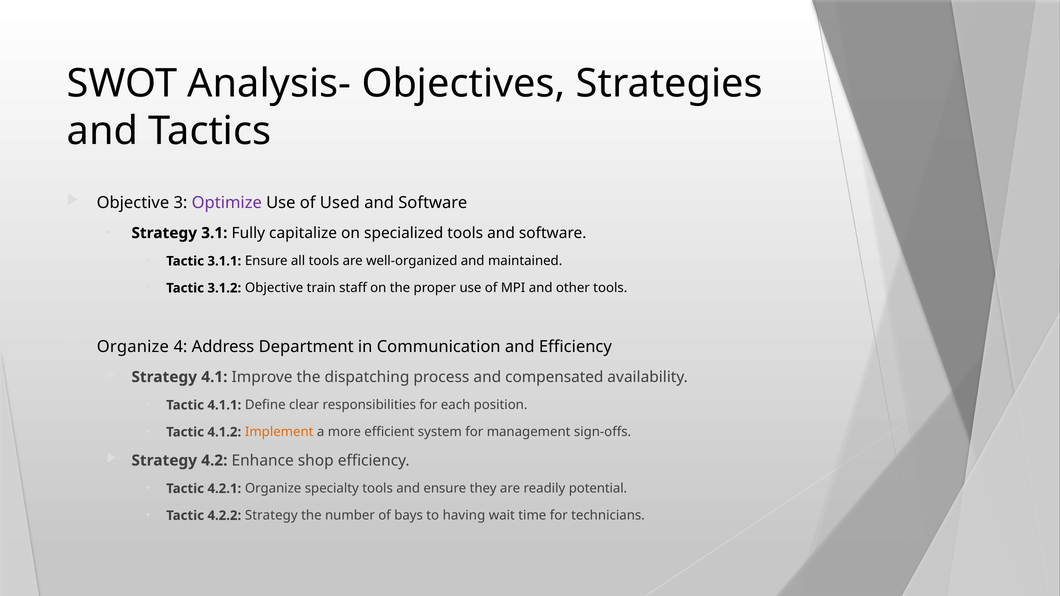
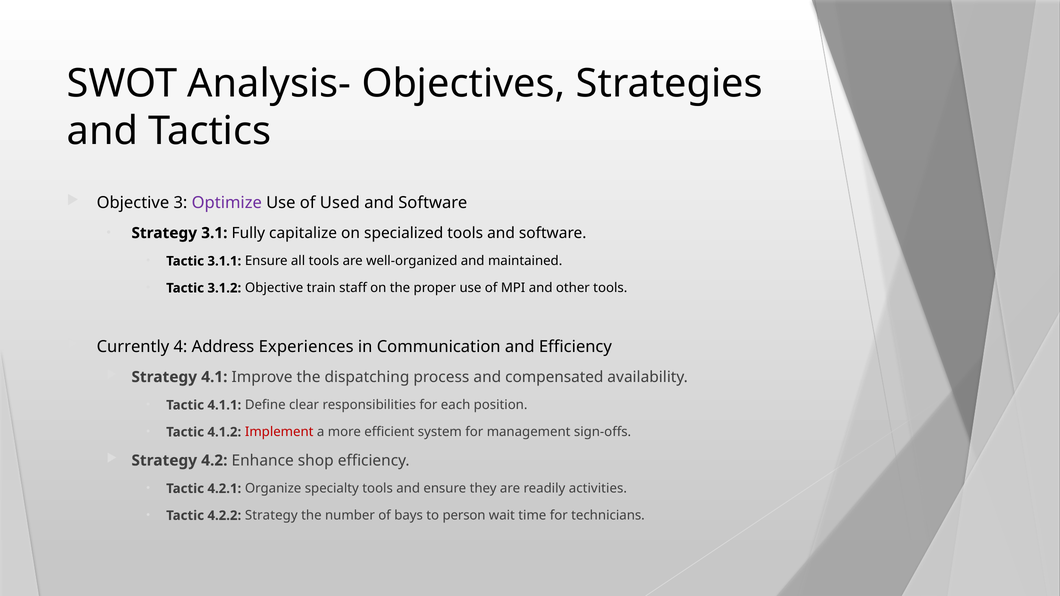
Organize: Organize -> Currently (133, 347)
Department: Department -> Experiences (306, 347)
Implement colour: orange -> red (279, 432)
potential: potential -> activities (598, 489)
having: having -> person (464, 516)
